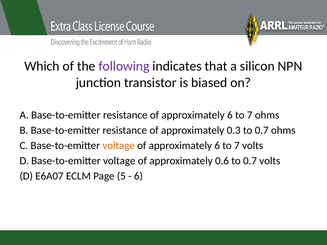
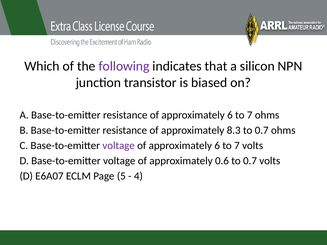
0.3: 0.3 -> 8.3 (234, 130)
voltage colour: orange -> purple (119, 146)
6: 6 -> 4 (138, 176)
